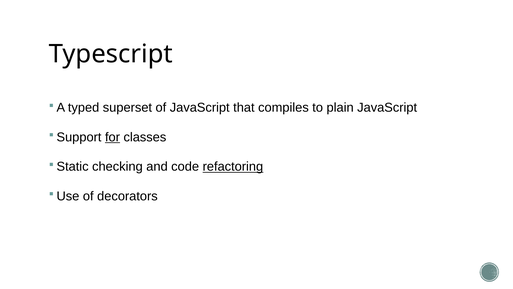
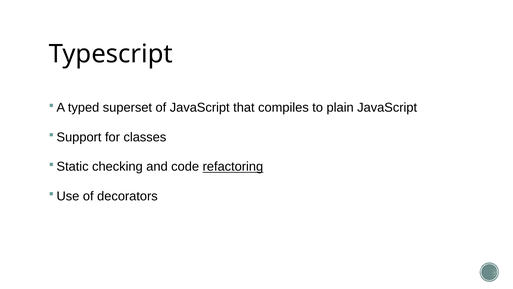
for underline: present -> none (112, 137)
